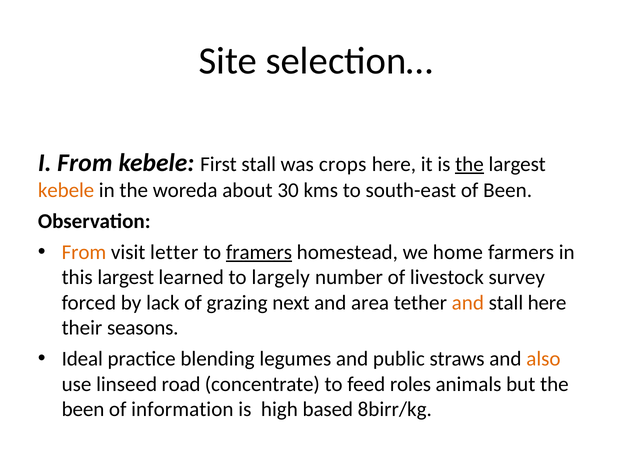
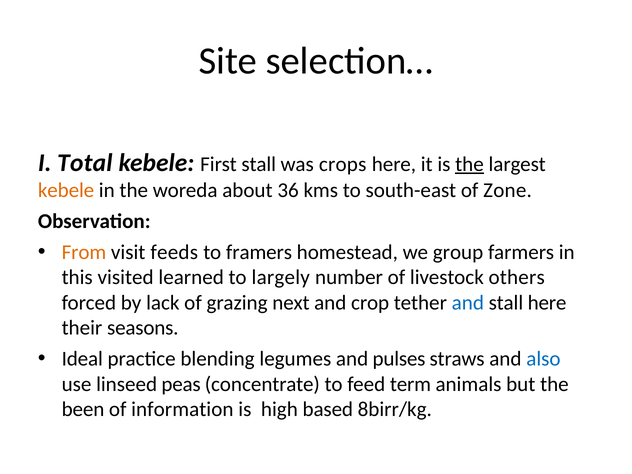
I From: From -> Total (85, 163)
30: 30 -> 36 (288, 190)
of Been: Been -> Zone (508, 190)
letter: letter -> feeds (174, 252)
framers underline: present -> none (259, 252)
home: home -> group (458, 252)
this largest: largest -> visited (126, 277)
survey: survey -> others (517, 277)
area: area -> crop (370, 303)
and colour: orange -> blue (468, 303)
public: public -> pulses (399, 359)
also colour: orange -> blue (543, 359)
road: road -> peas (181, 384)
roles: roles -> term (411, 384)
